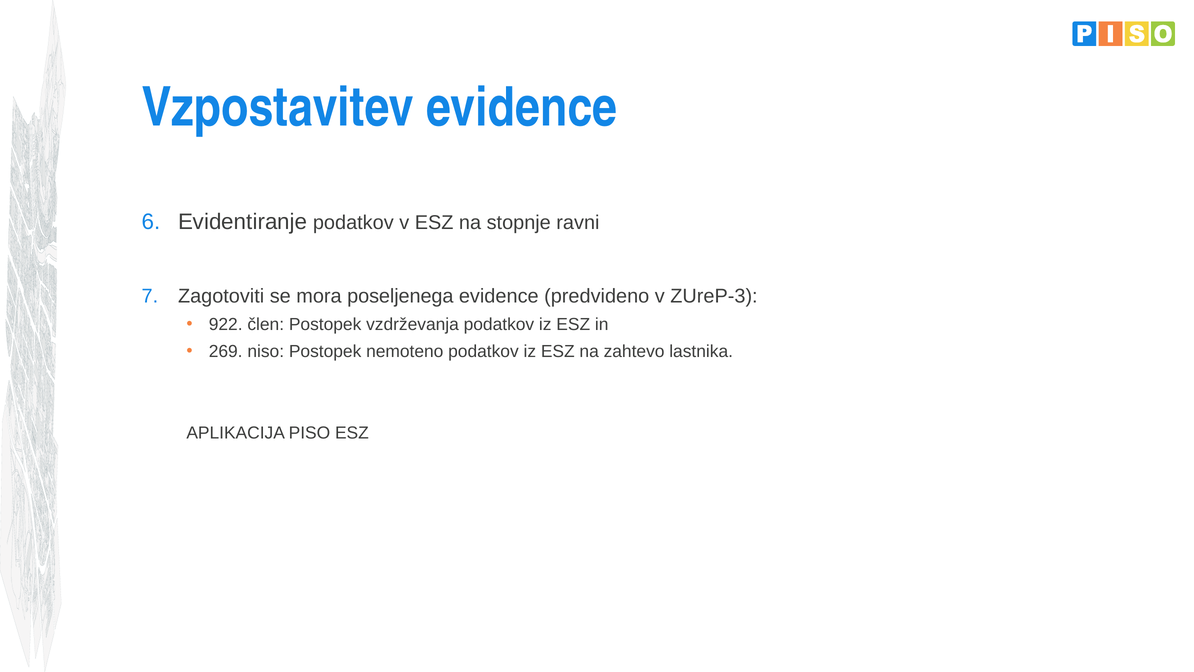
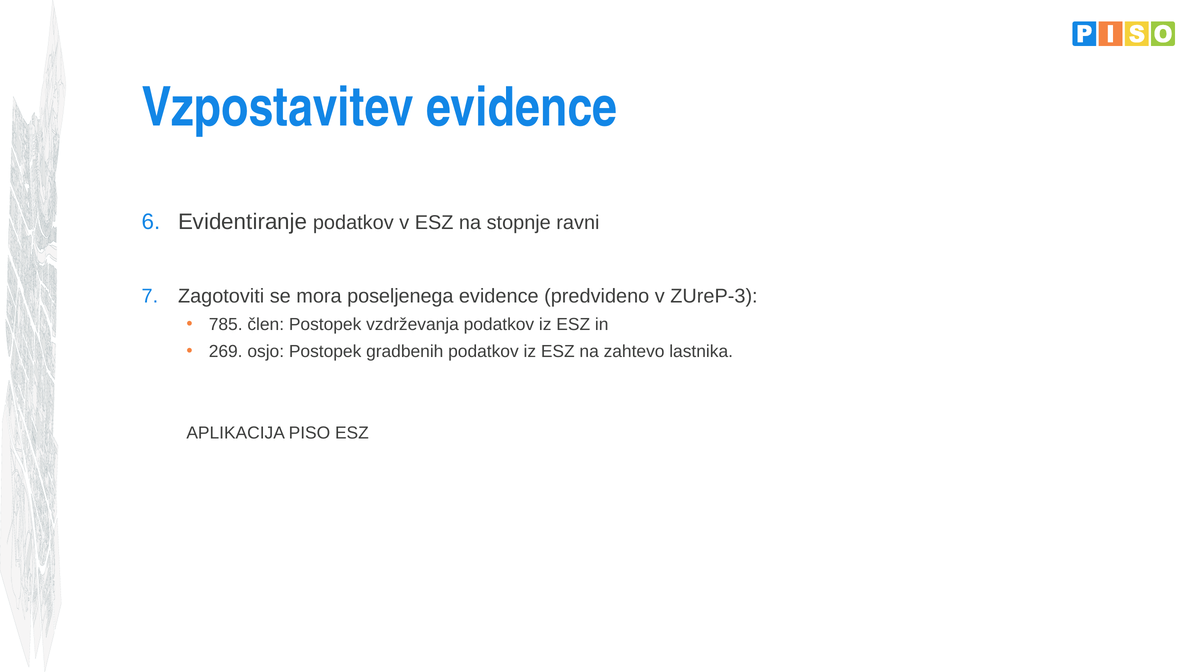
922: 922 -> 785 (226, 324)
niso: niso -> osjo (266, 351)
nemoteno: nemoteno -> gradbenih (405, 351)
